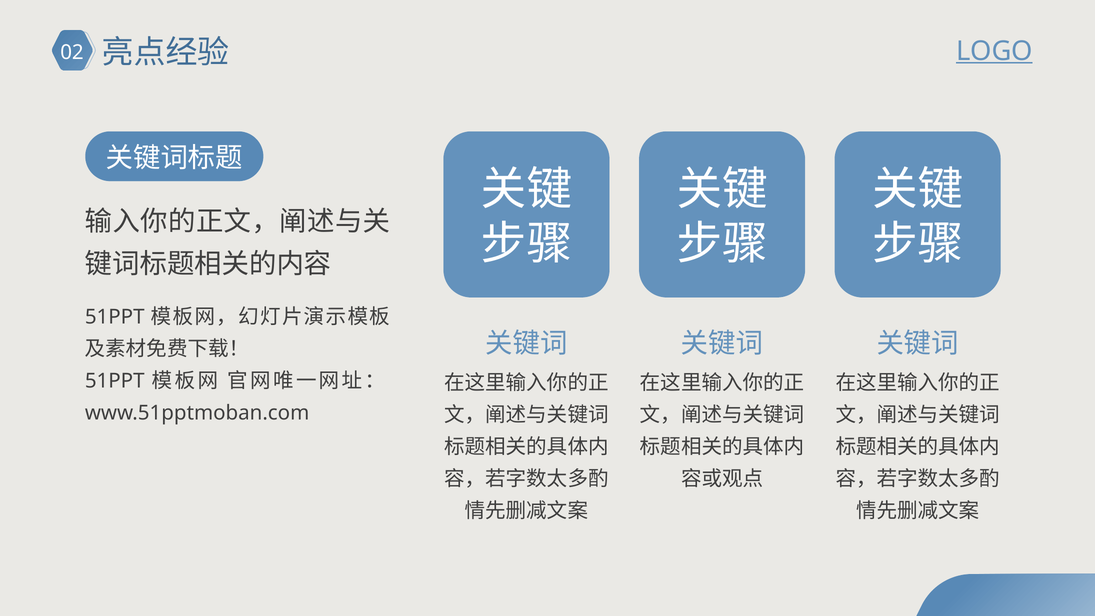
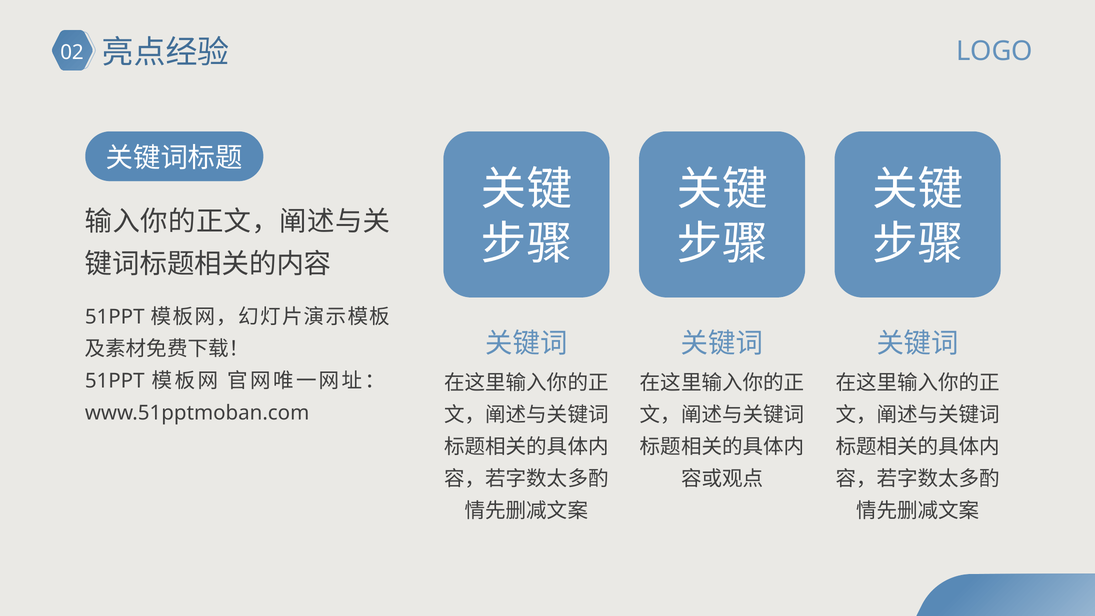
LOGO underline: present -> none (994, 51)
